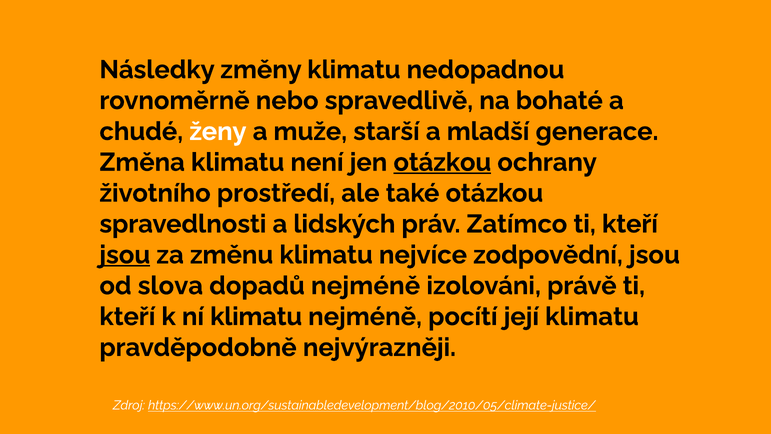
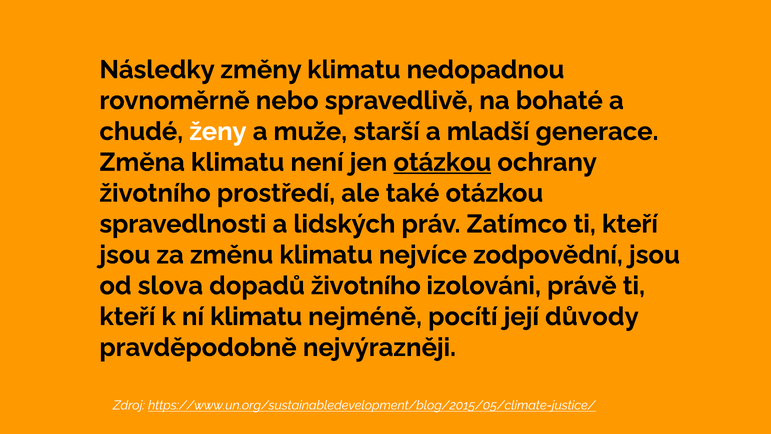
jsou underline: present -> none (125, 255)
dopadů nejméně: nejméně -> životního (366, 286)
její klimatu: klimatu -> důvody (592, 316)
https://www.un.org/sustainabledevelopment/blog/2010/05/climate-justice/: https://www.un.org/sustainabledevelopment/blog/2010/05/climate-justice/ -> https://www.un.org/sustainabledevelopment/blog/2015/05/climate-justice/ (372, 405)
